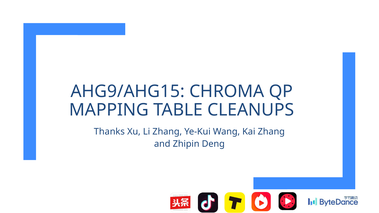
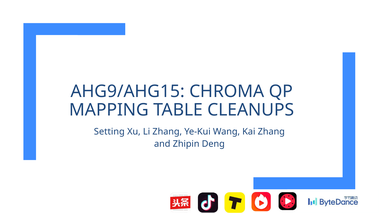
Thanks: Thanks -> Setting (109, 132)
